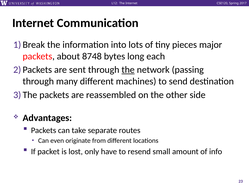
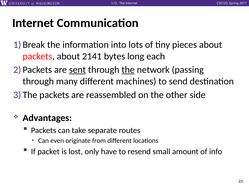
pieces major: major -> about (211, 45)
8748: 8748 -> 2141 (92, 56)
sent underline: none -> present (77, 70)
